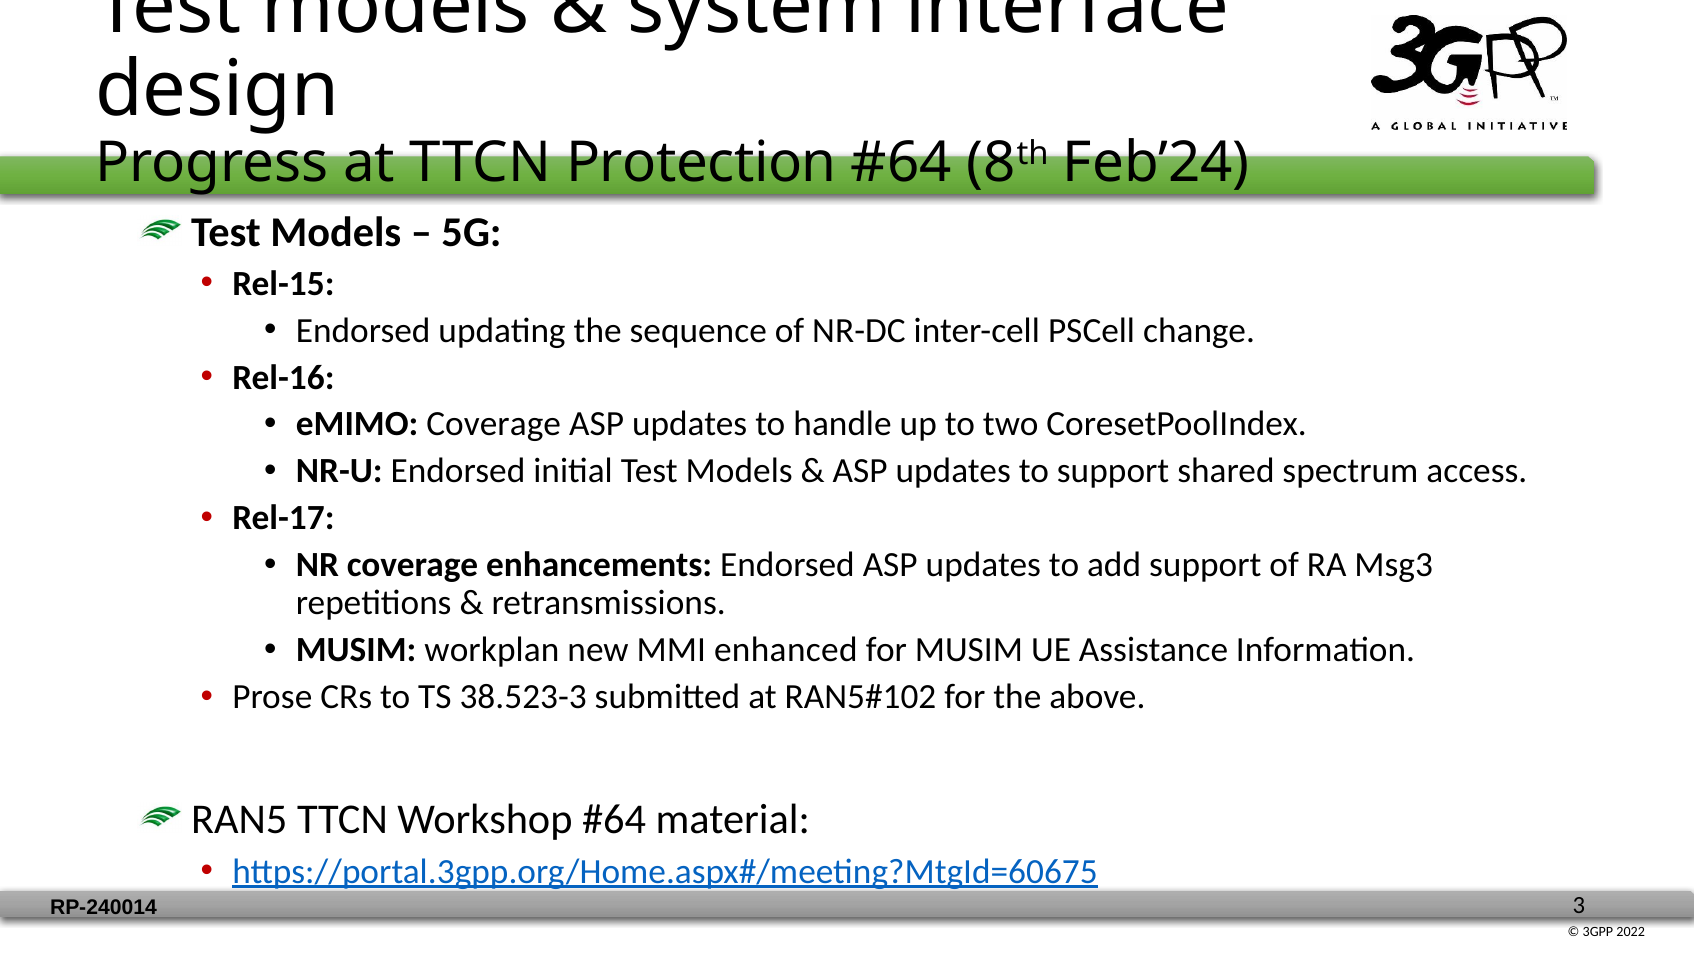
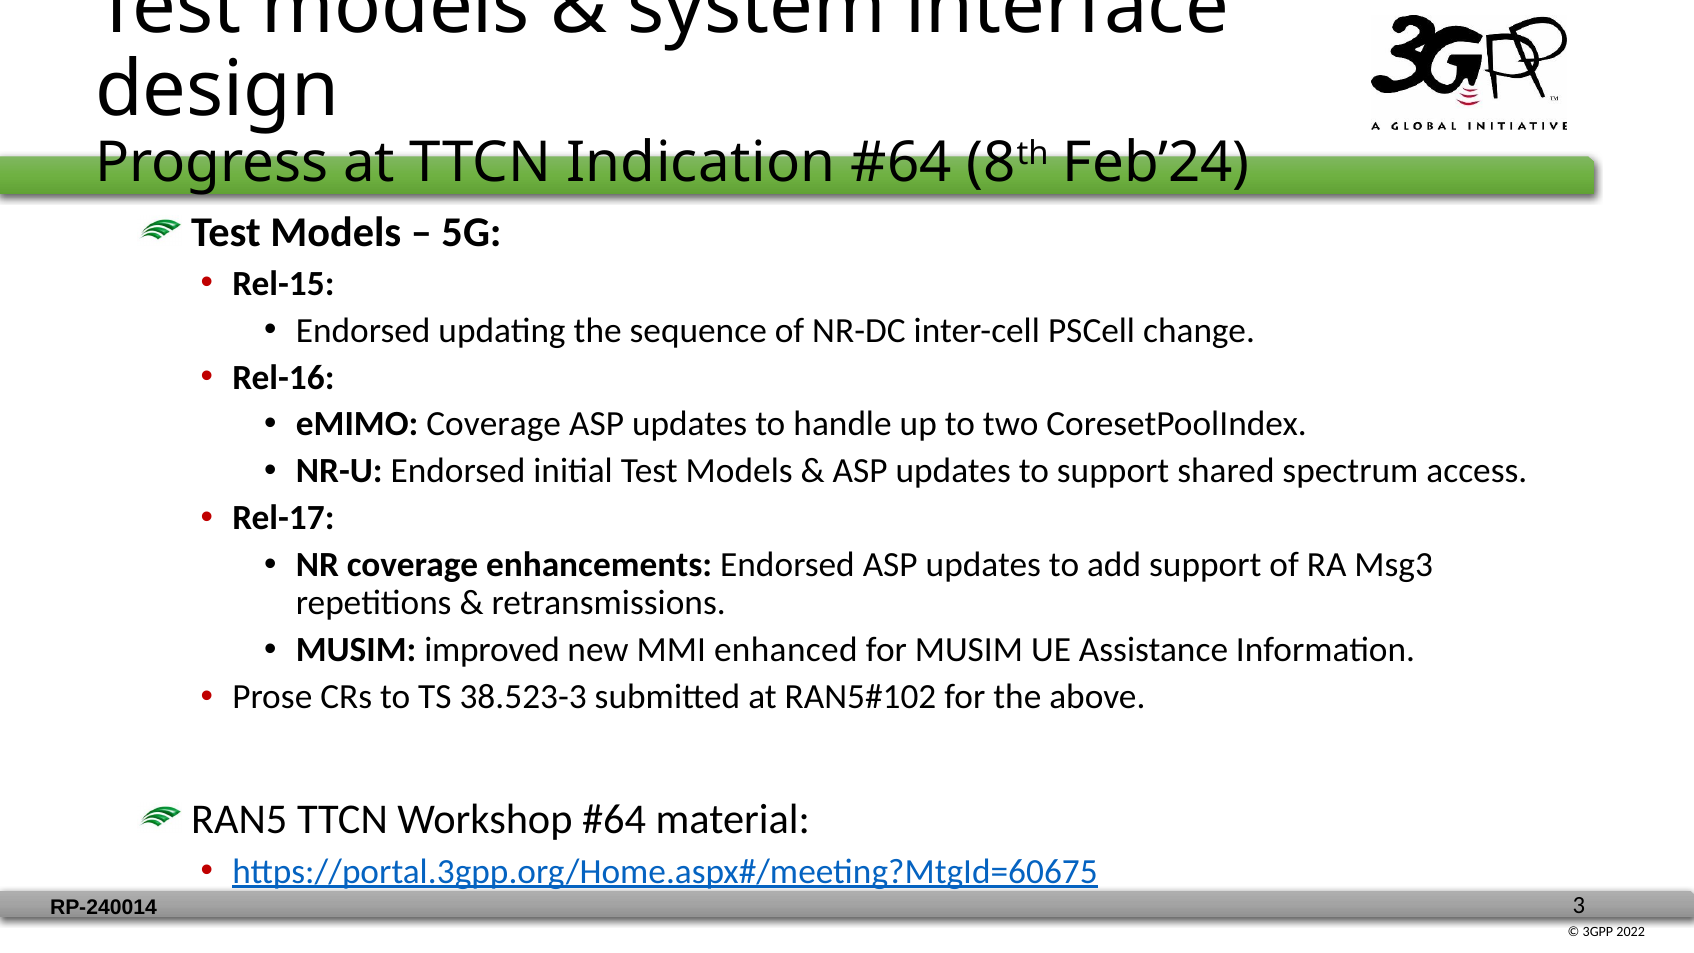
Protection: Protection -> Indication (701, 163)
workplan: workplan -> improved (492, 650)
